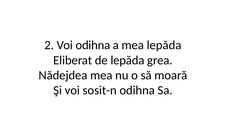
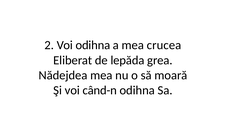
mea lepăda: lepăda -> crucea (164, 45)
sosit-n: sosit-n -> când-n (100, 90)
